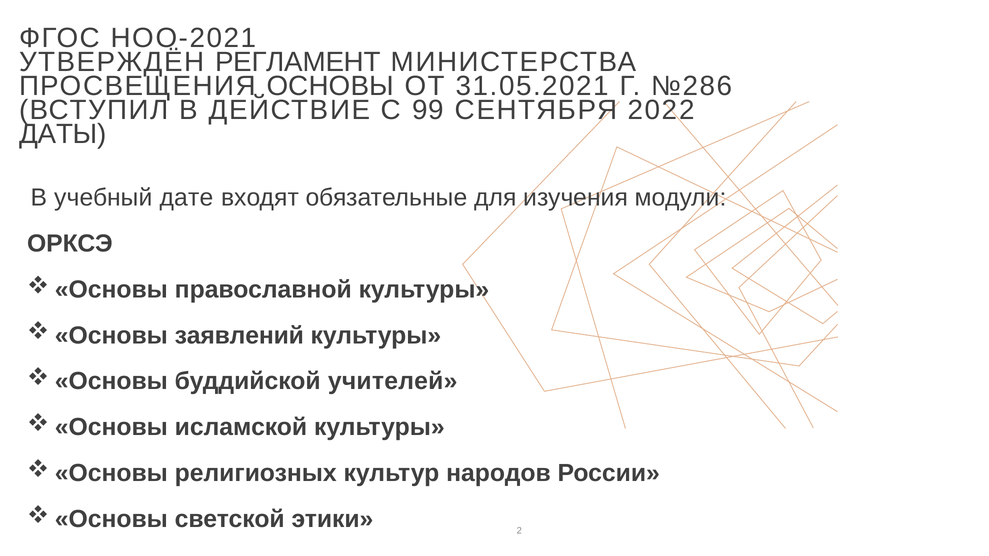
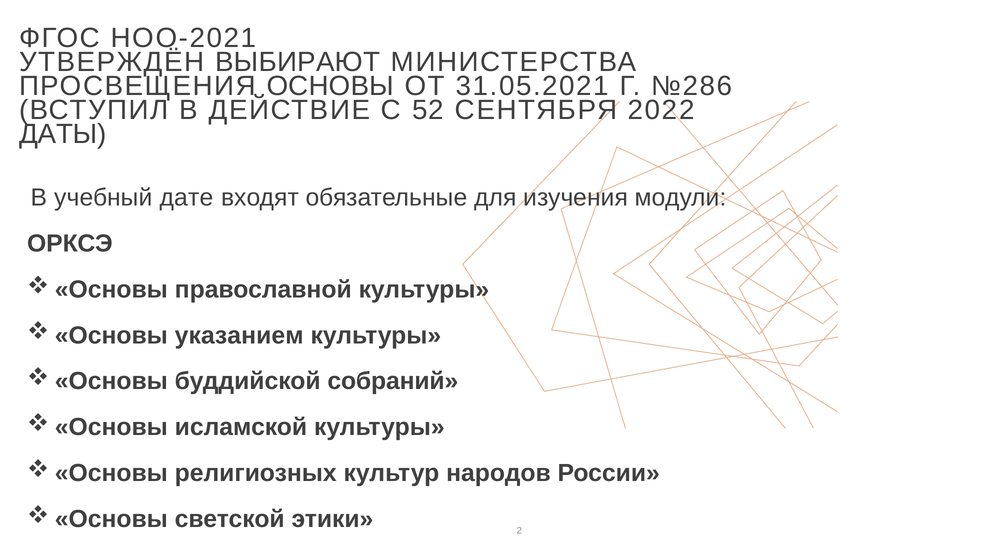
РЕГЛАМЕНТ: РЕГЛАМЕНТ -> ВЫБИРАЮТ (298, 62)
99: 99 -> 52 (428, 110)
заявлений: заявлений -> указанием (239, 336)
учителей: учителей -> собраний (393, 381)
